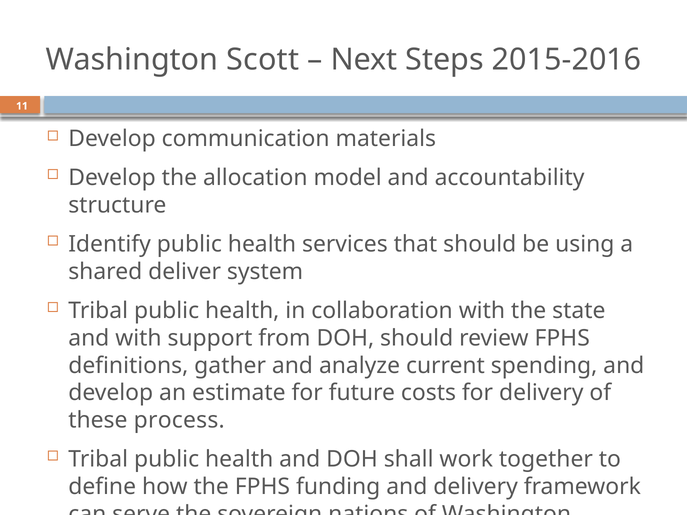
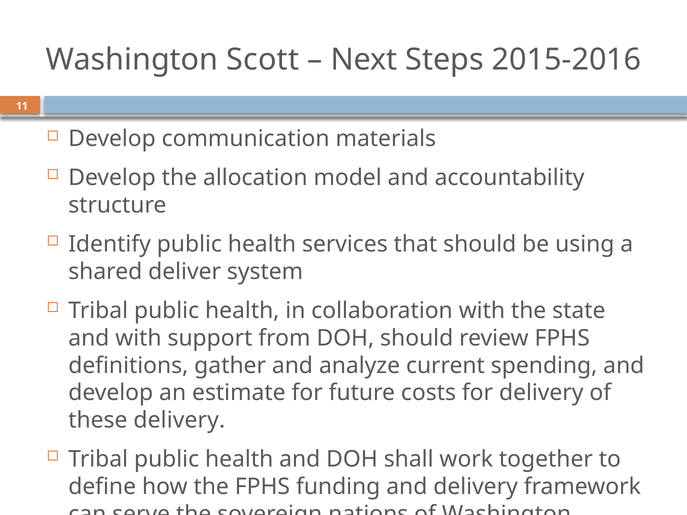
these process: process -> delivery (179, 421)
